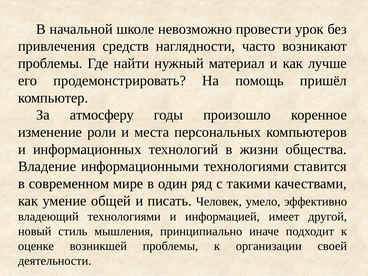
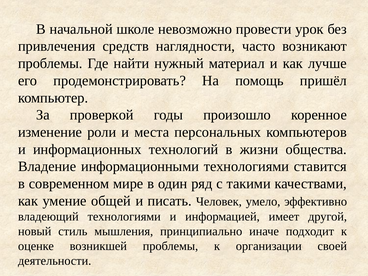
атмосферу: атмосферу -> проверкой (102, 115)
